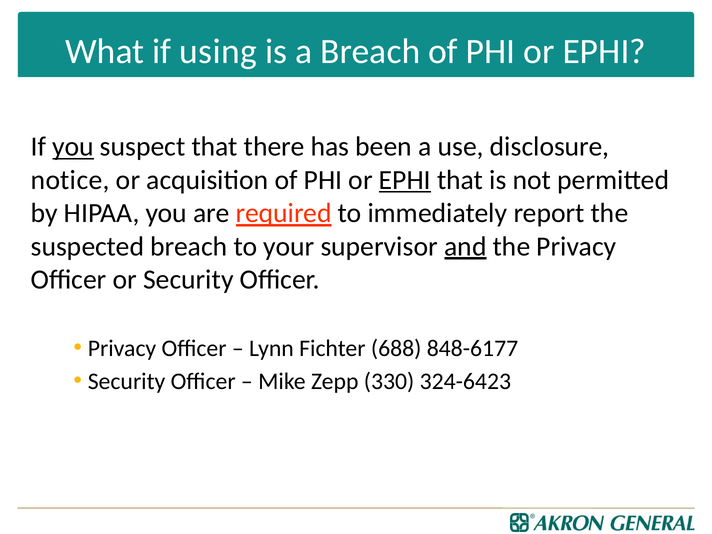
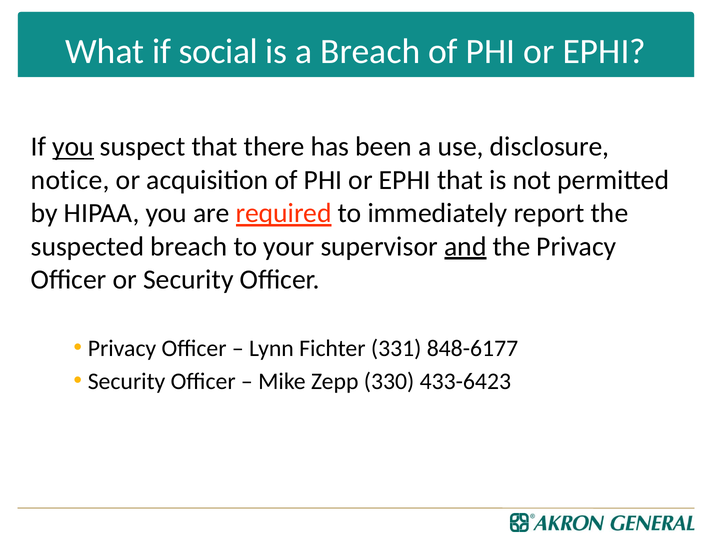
using: using -> social (218, 52)
EPHI underline: present -> none (405, 180)
688: 688 -> 331 (396, 348)
324-6423: 324-6423 -> 433-6423 (465, 381)
